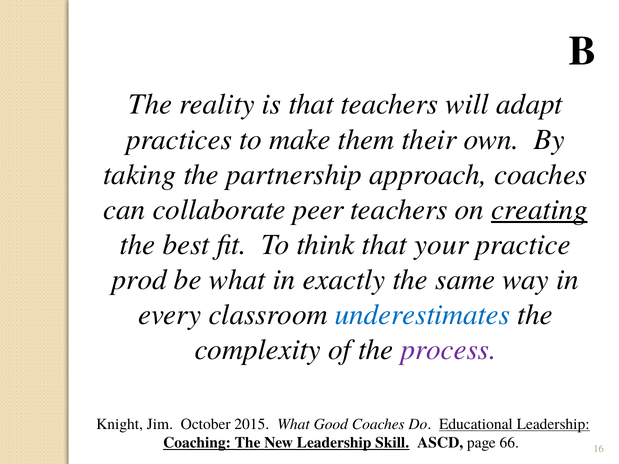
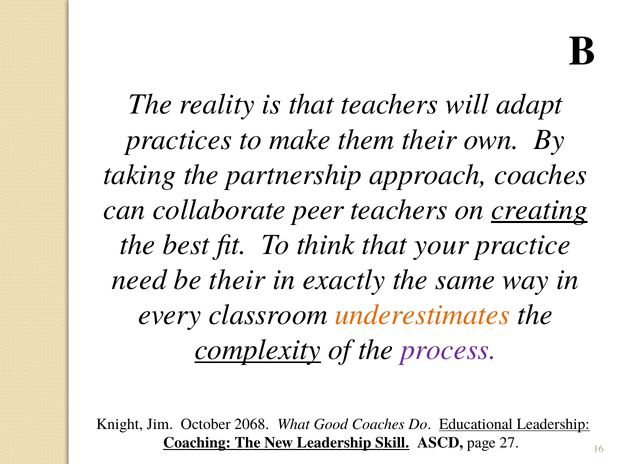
prod: prod -> need (139, 280)
be what: what -> their (237, 280)
underestimates colour: blue -> orange (423, 315)
complexity underline: none -> present (258, 350)
2015: 2015 -> 2068 (252, 424)
66: 66 -> 27 (509, 443)
